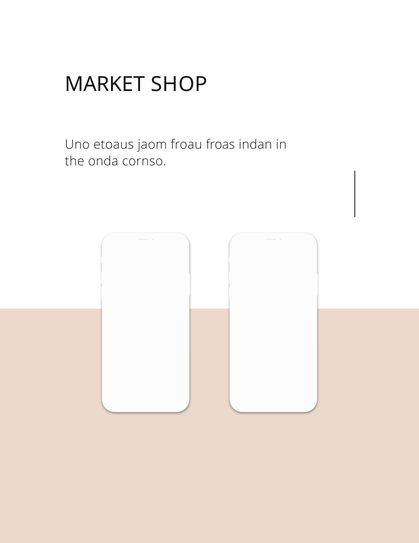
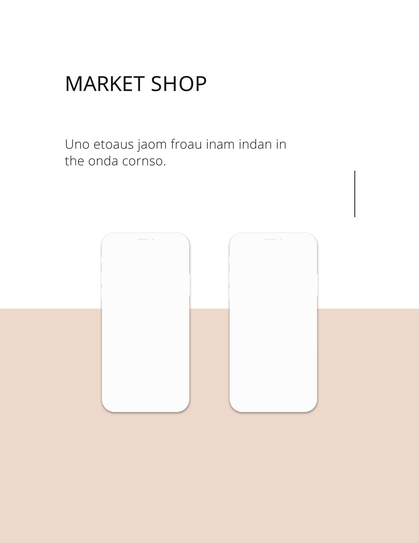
froas: froas -> inam (220, 144)
